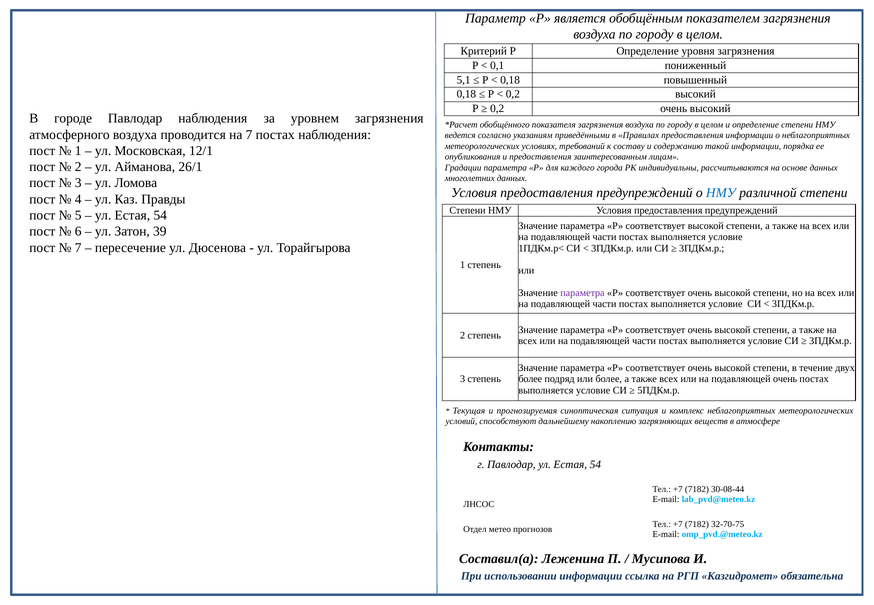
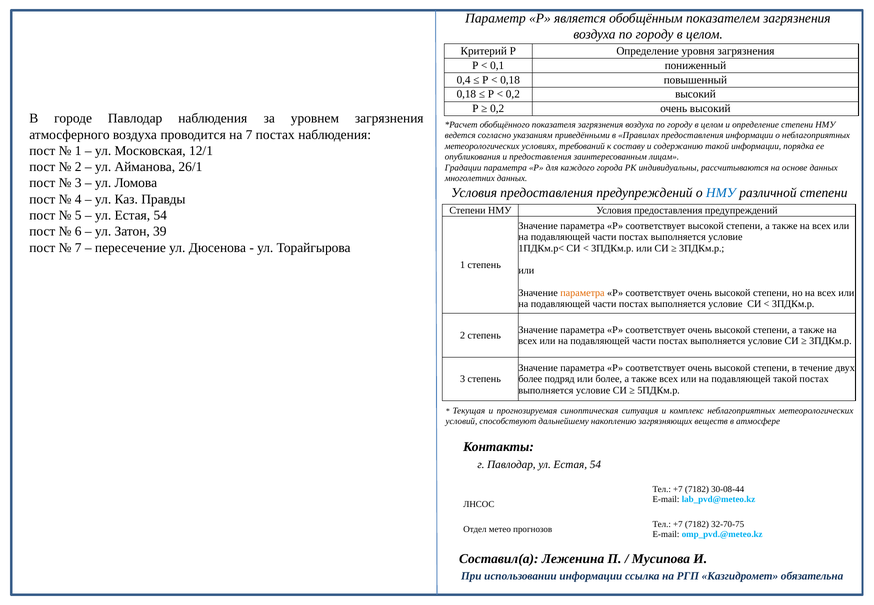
5,1: 5,1 -> 0,4 (464, 80)
параметра colour: purple -> orange (582, 293)
подавляющей очень: очень -> такой (785, 379)
